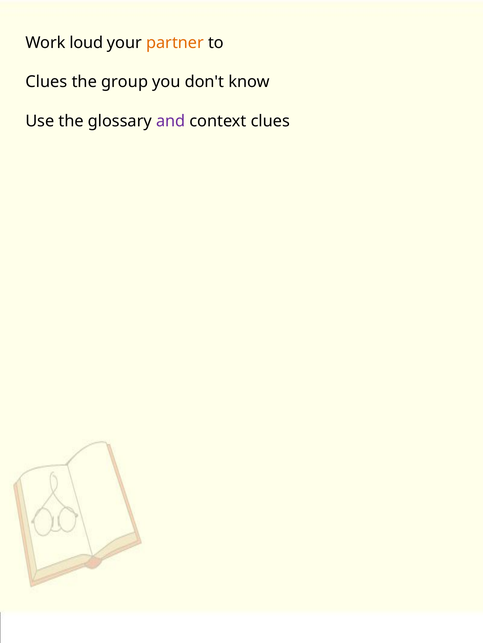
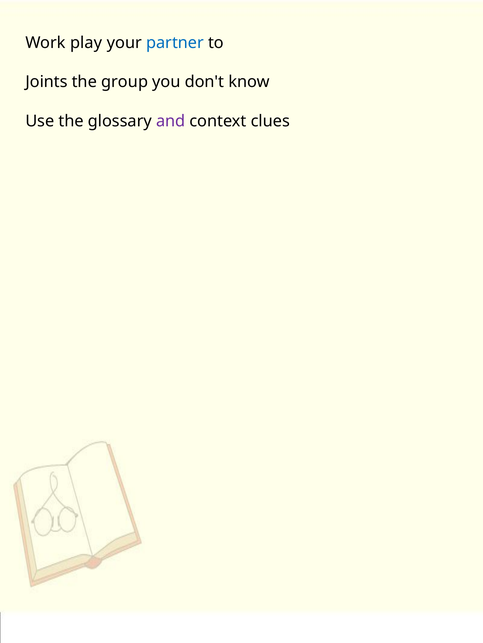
loud: loud -> play (86, 43)
partner colour: orange -> blue (175, 43)
Clues: Clues -> Joints (46, 82)
